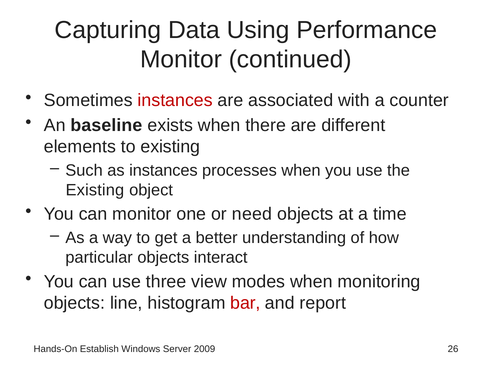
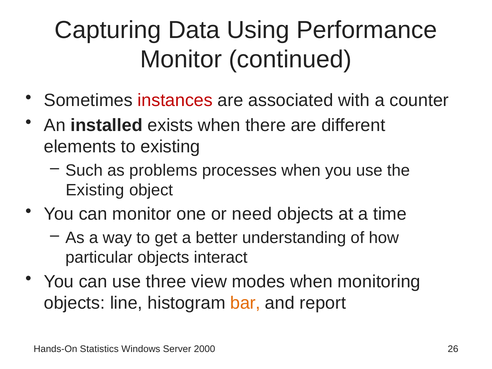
baseline: baseline -> installed (107, 125)
as instances: instances -> problems (163, 170)
bar colour: red -> orange (245, 303)
Establish: Establish -> Statistics (99, 349)
2009: 2009 -> 2000 (205, 349)
